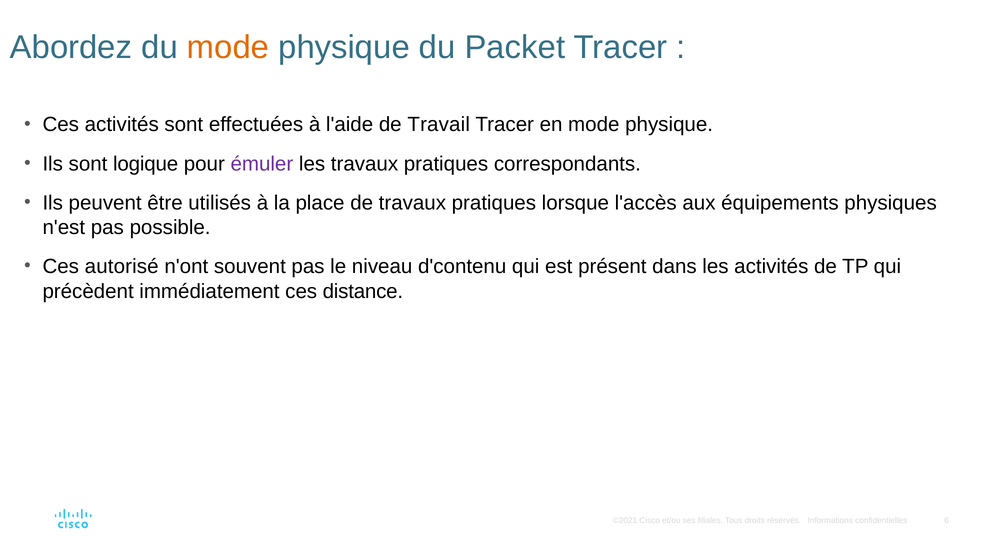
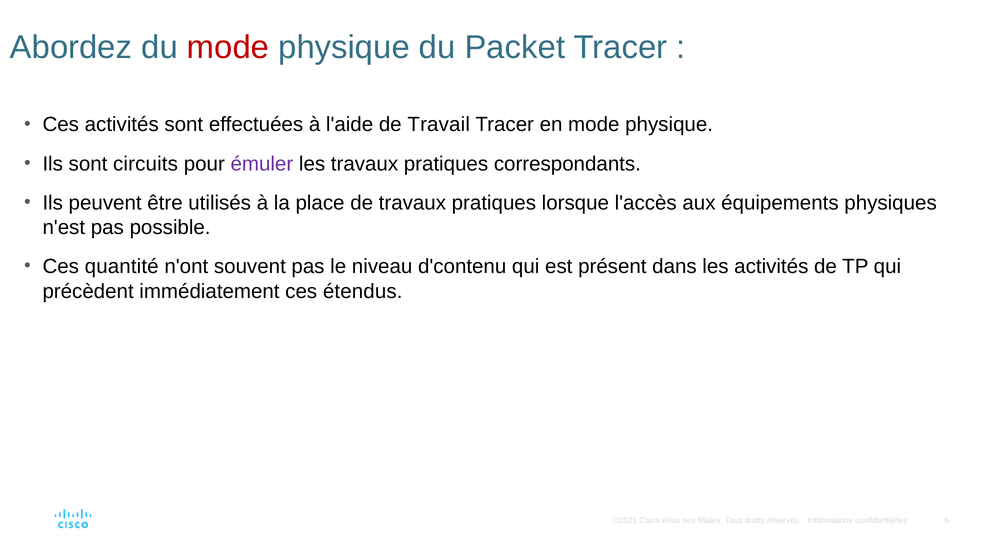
mode colour: orange -> red (228, 48)
logique: logique -> circuits (146, 164)
autorisé: autorisé -> quantité (122, 266)
distance: distance -> étendus (363, 291)
